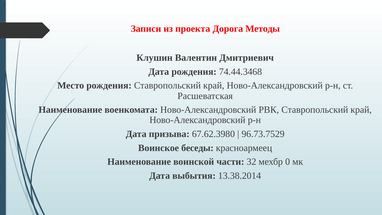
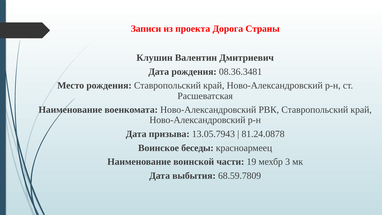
Методы: Методы -> Страны (263, 29)
74.44.3468: 74.44.3468 -> 08.36.3481 (240, 72)
67.62.3980: 67.62.3980 -> 13.05.7943 (213, 134)
96.73.7529: 96.73.7529 -> 81.24.0878 (263, 134)
32: 32 -> 19 (251, 162)
0: 0 -> 3 (288, 162)
13.38.2014: 13.38.2014 -> 68.59.7809 (240, 176)
